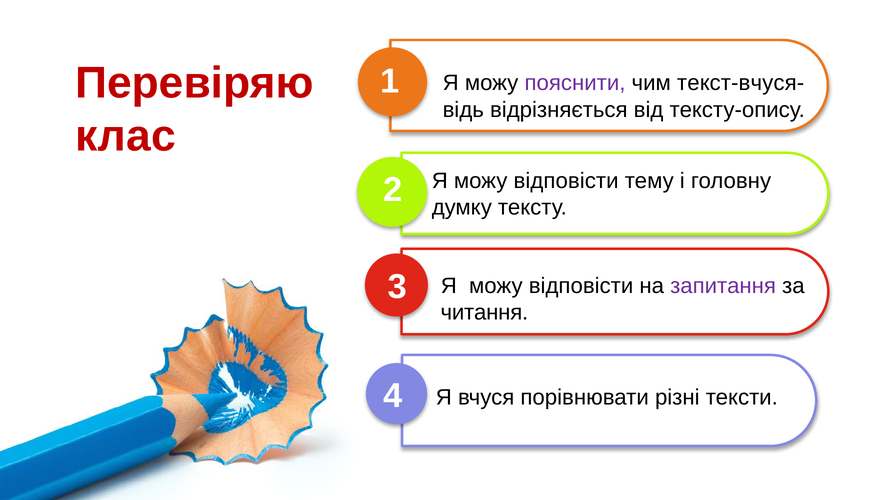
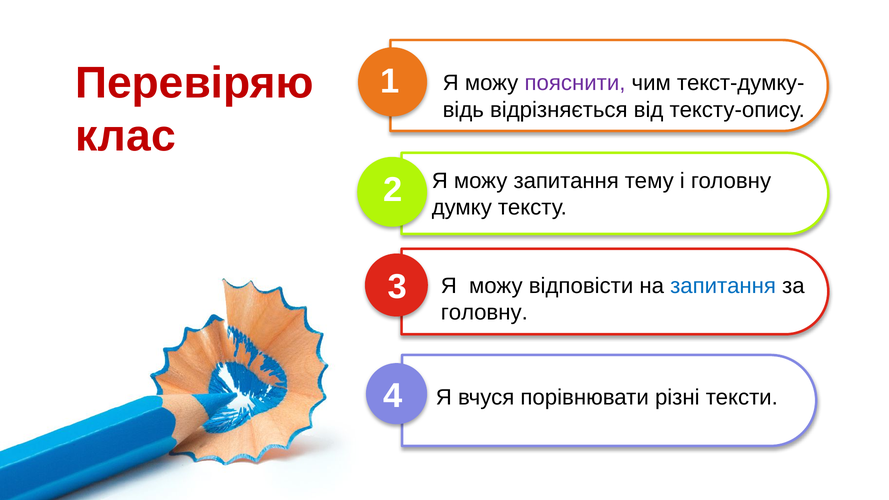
текст-вчуся-: текст-вчуся- -> текст-думку- (741, 83)
відповісти: відповісти -> запитання (566, 181)
запитання colour: purple -> blue (723, 286)
читання: читання -> головну (484, 313)
